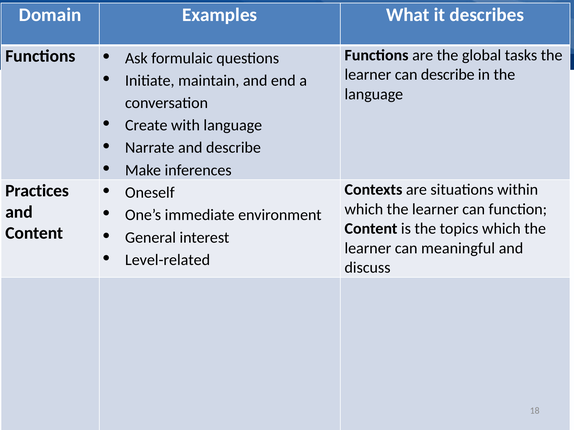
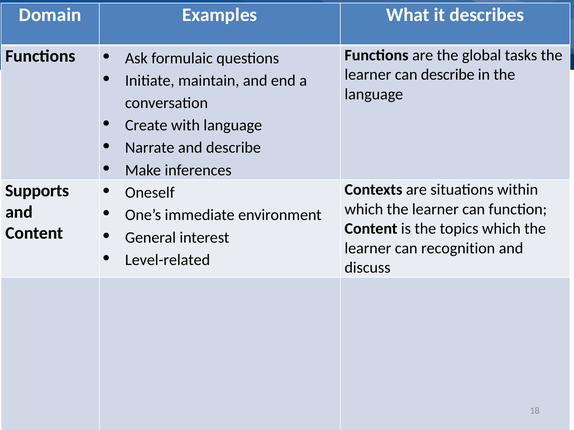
Practices: Practices -> Supports (37, 191)
meaningful: meaningful -> recognition (458, 248)
